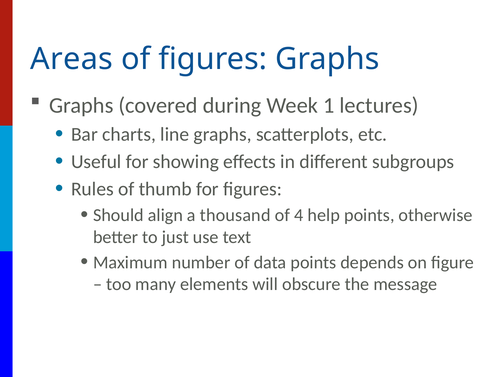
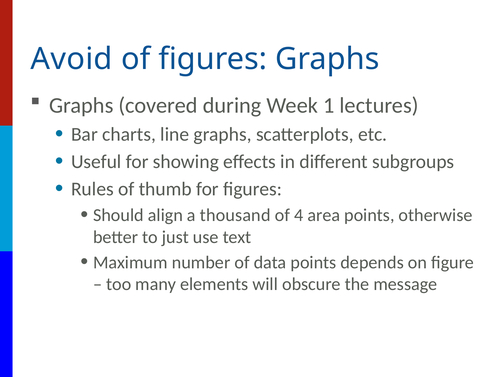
Areas: Areas -> Avoid (72, 59)
help: help -> area (324, 215)
